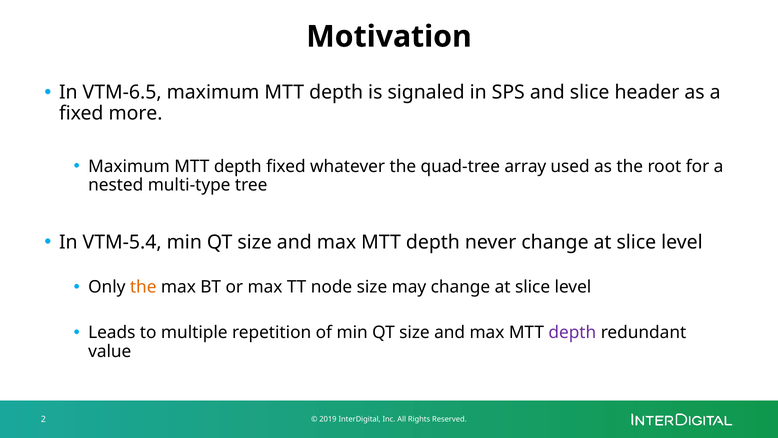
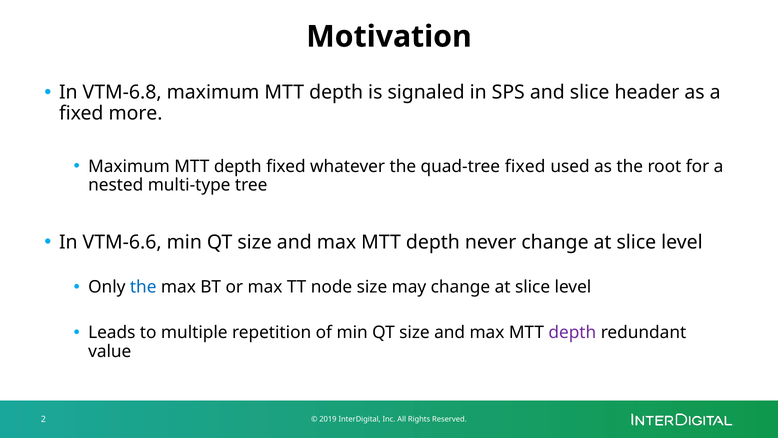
VTM-6.5: VTM-6.5 -> VTM-6.8 (122, 92)
quad-tree array: array -> fixed (525, 166)
VTM-5.4: VTM-5.4 -> VTM-6.6 (122, 242)
the colour: orange -> blue (143, 287)
